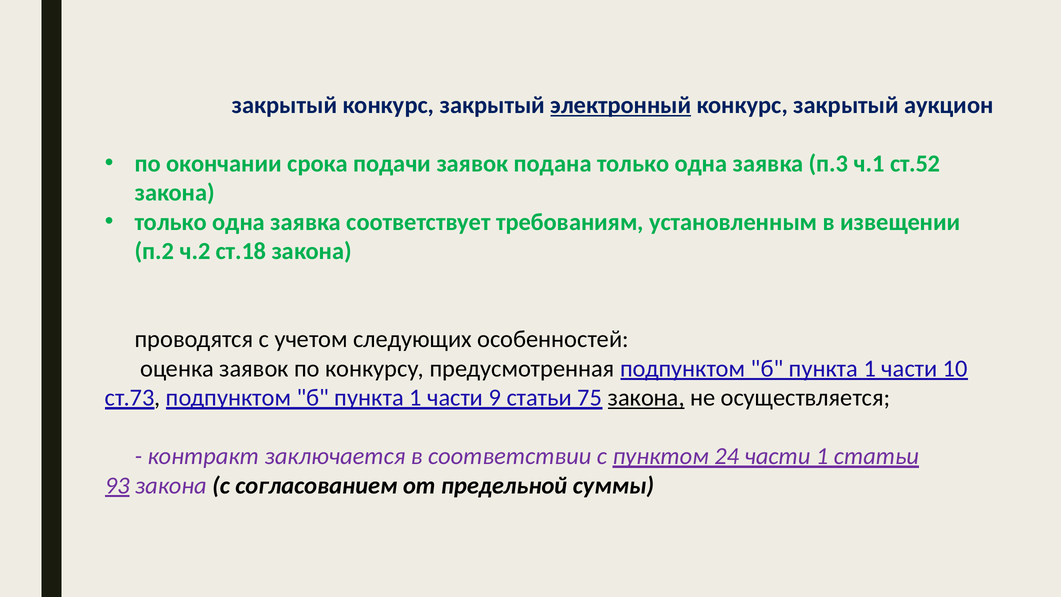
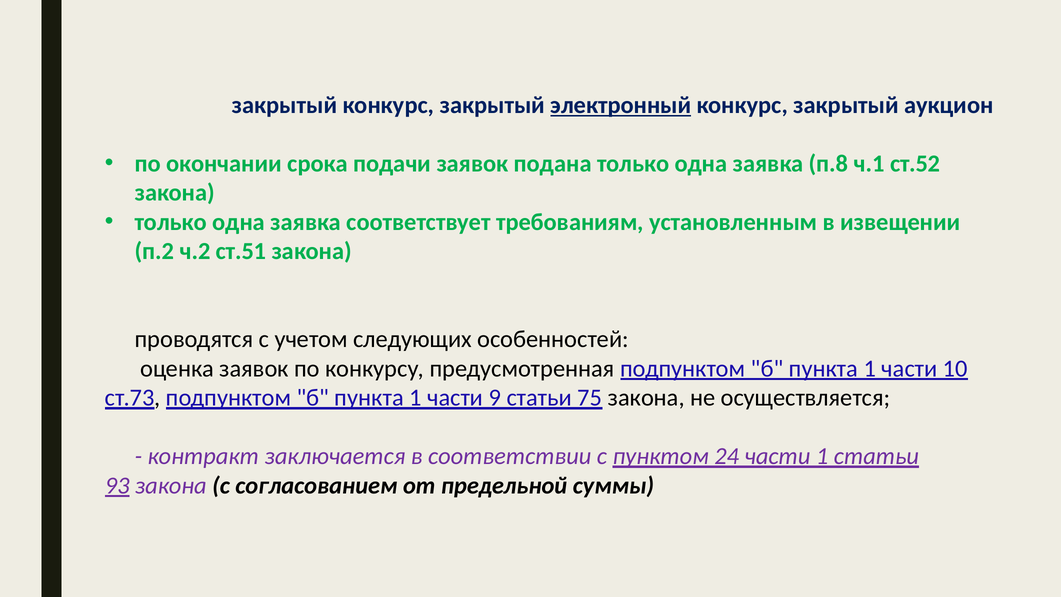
п.3: п.3 -> п.8 (829, 164)
ст.18: ст.18 -> ст.51 (241, 251)
закона underline: present -> none (646, 398)
